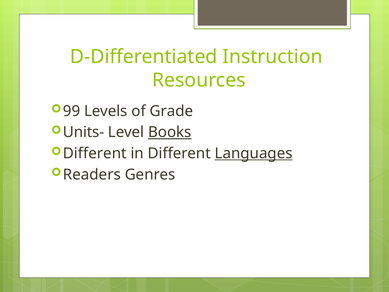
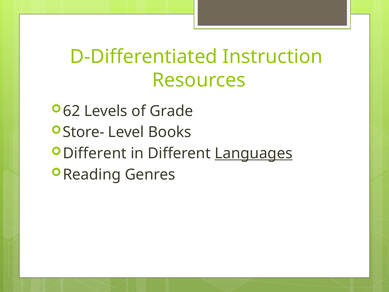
99: 99 -> 62 (72, 111)
Units-: Units- -> Store- (84, 132)
Books underline: present -> none (170, 132)
Readers: Readers -> Reading (92, 174)
